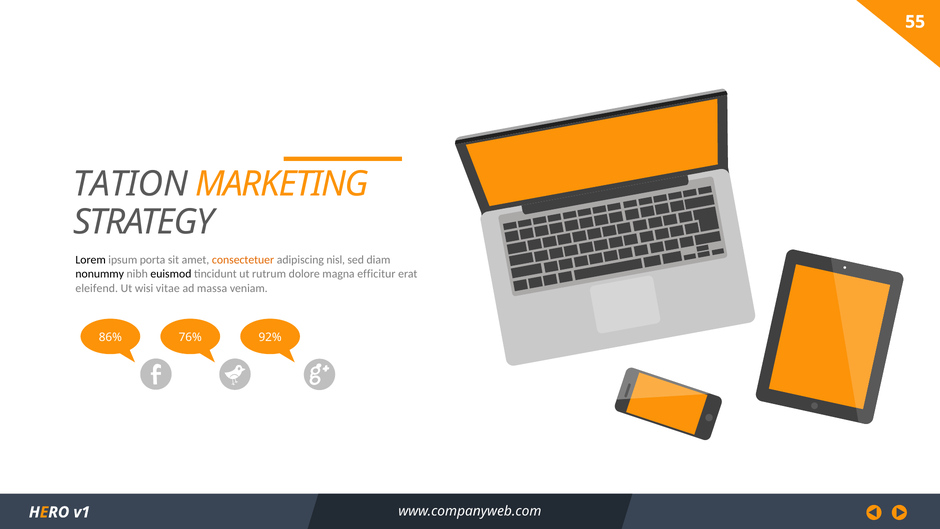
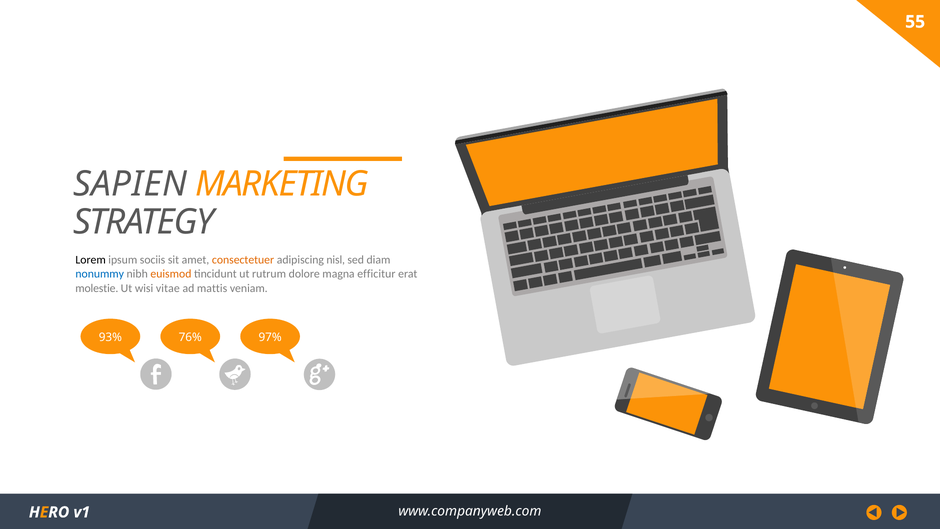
TATION: TATION -> SAPIEN (130, 184)
porta: porta -> sociis (153, 260)
nonummy colour: black -> blue (100, 274)
euismod colour: black -> orange (171, 274)
eleifend: eleifend -> molestie (97, 288)
massa: massa -> mattis (212, 288)
86%: 86% -> 93% (110, 337)
92%: 92% -> 97% (270, 337)
